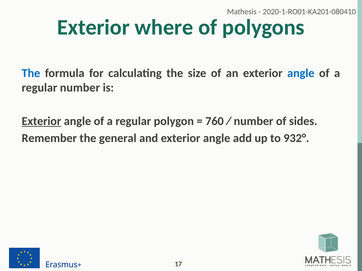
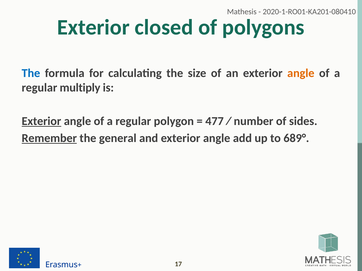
where: where -> closed (164, 27)
angle colour: blue -> orange (301, 73)
regular number: number -> multiply (80, 88)
760: 760 -> 477 (215, 121)
Remember underline: none -> present (49, 138)
932°: 932° -> 689° (296, 138)
